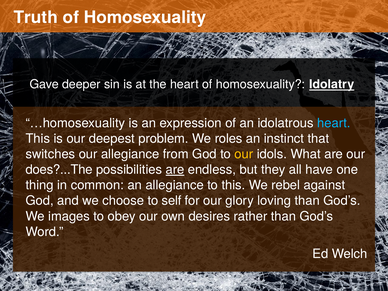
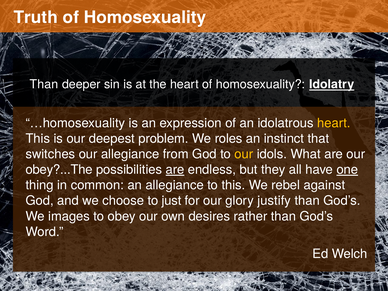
Gave: Gave -> Than (44, 84)
heart colour: light blue -> yellow (334, 123)
does?...The: does?...The -> obey?...The (59, 170)
one underline: none -> present (347, 170)
self: self -> just (172, 201)
loving: loving -> justify (274, 201)
